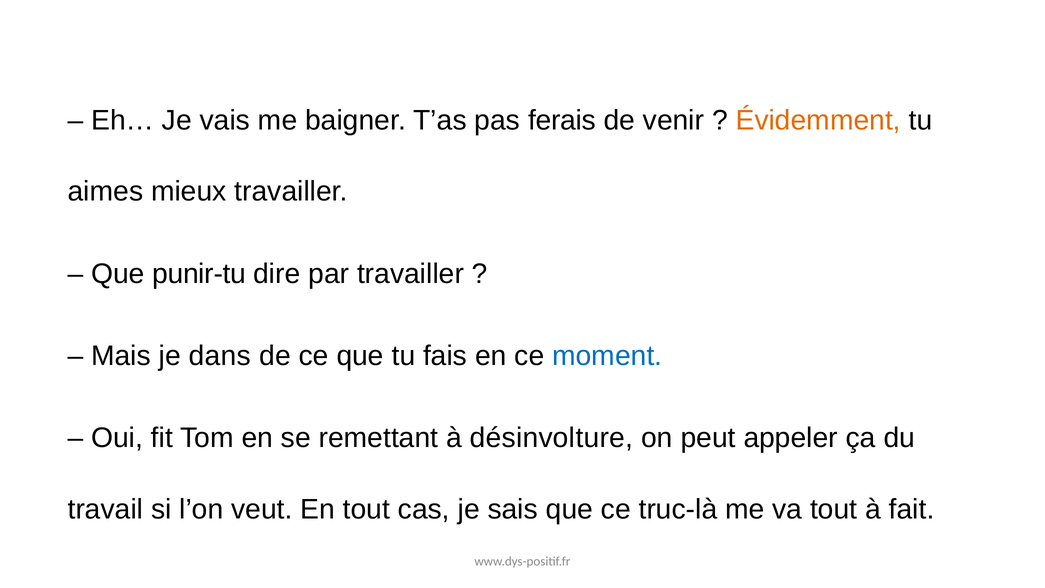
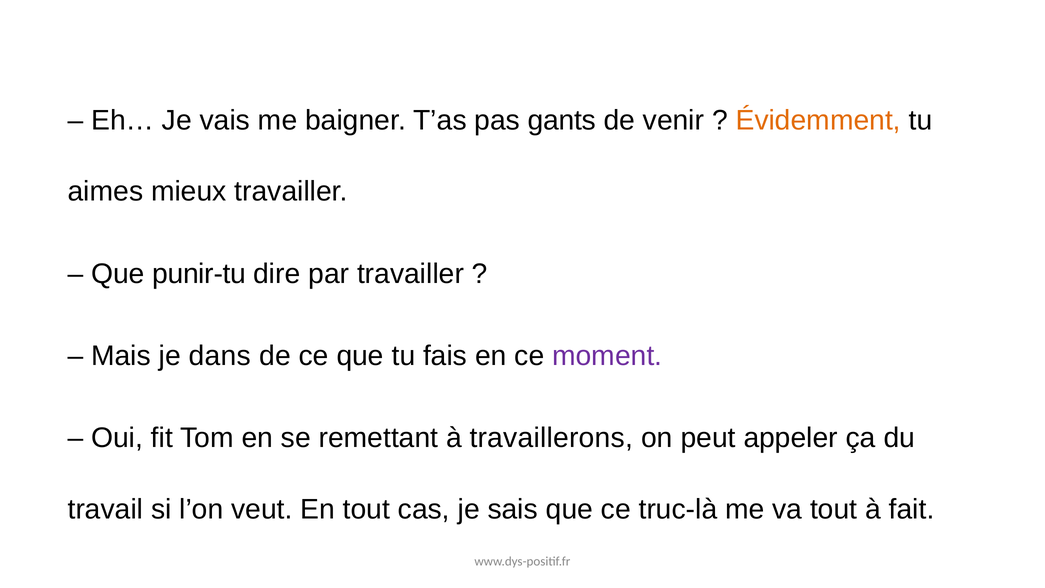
ferais: ferais -> gants (562, 120)
moment colour: blue -> purple (607, 356)
désinvolture: désinvolture -> travaillerons (551, 438)
